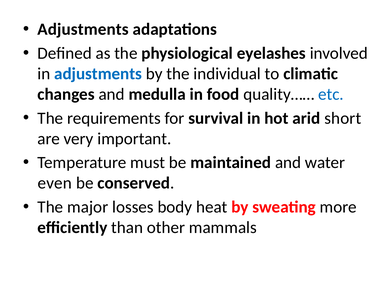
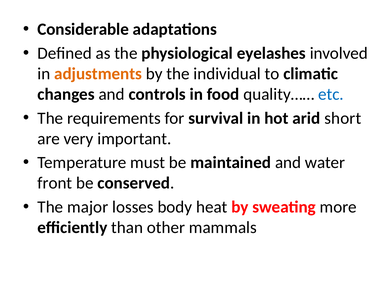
Adjustments: Adjustments -> Considerable (83, 29)
adjustments colour: blue -> orange (98, 74)
medulla: medulla -> controls (157, 94)
even: even -> front (55, 183)
